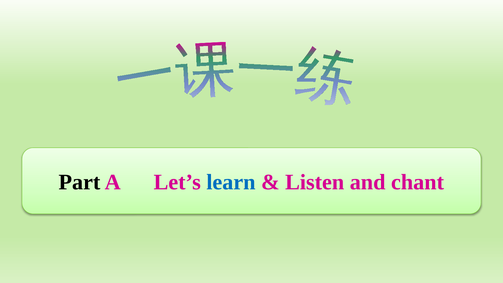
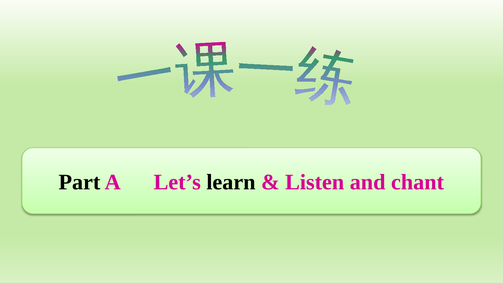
learn colour: blue -> black (231, 182)
